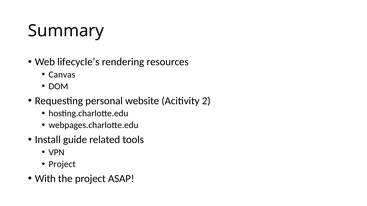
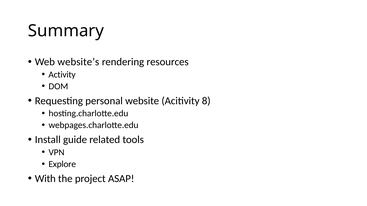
lifecycle’s: lifecycle’s -> website’s (78, 62)
Canvas: Canvas -> Activity (62, 75)
2: 2 -> 8 (206, 101)
Project: Project -> Explore (62, 164)
